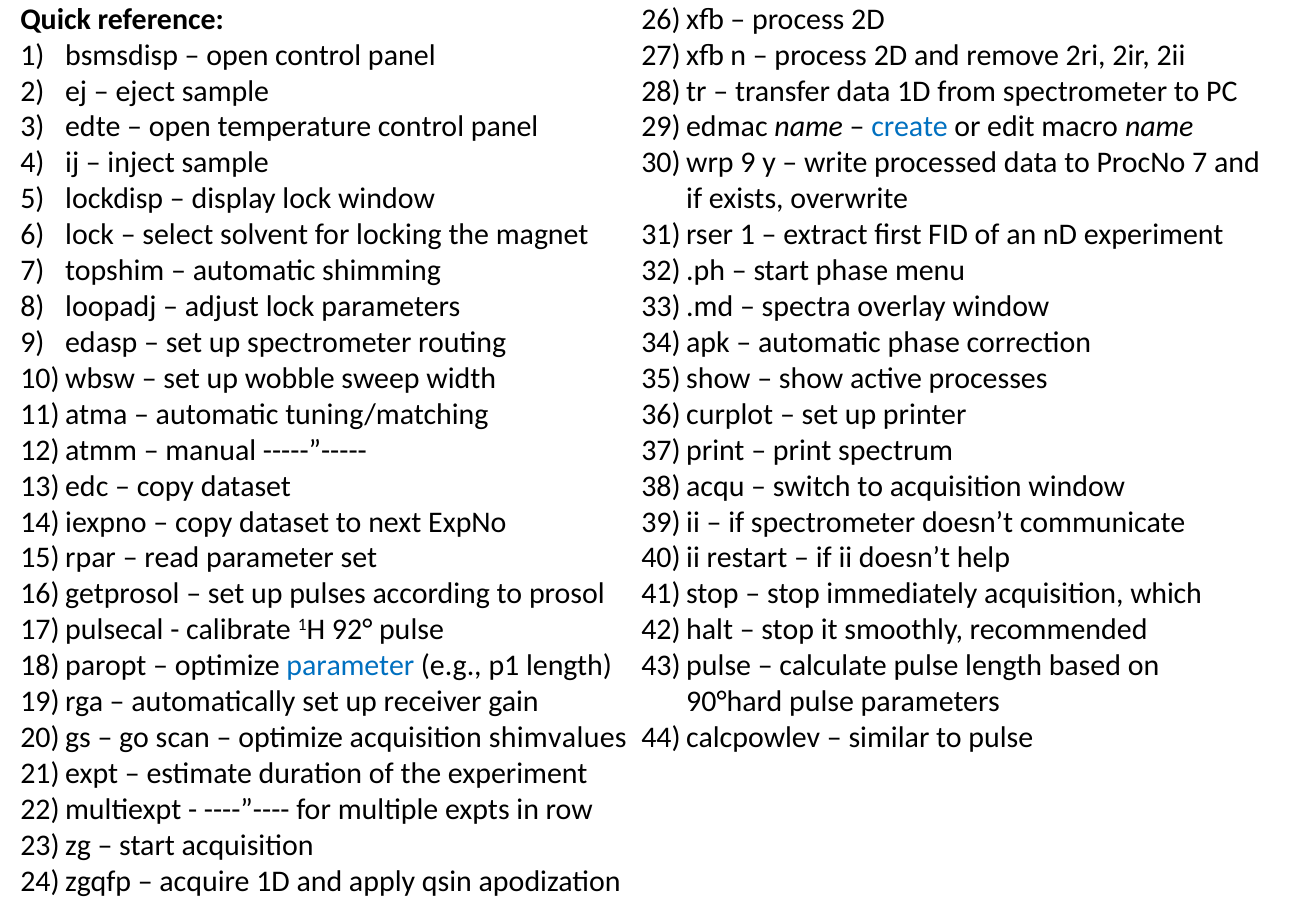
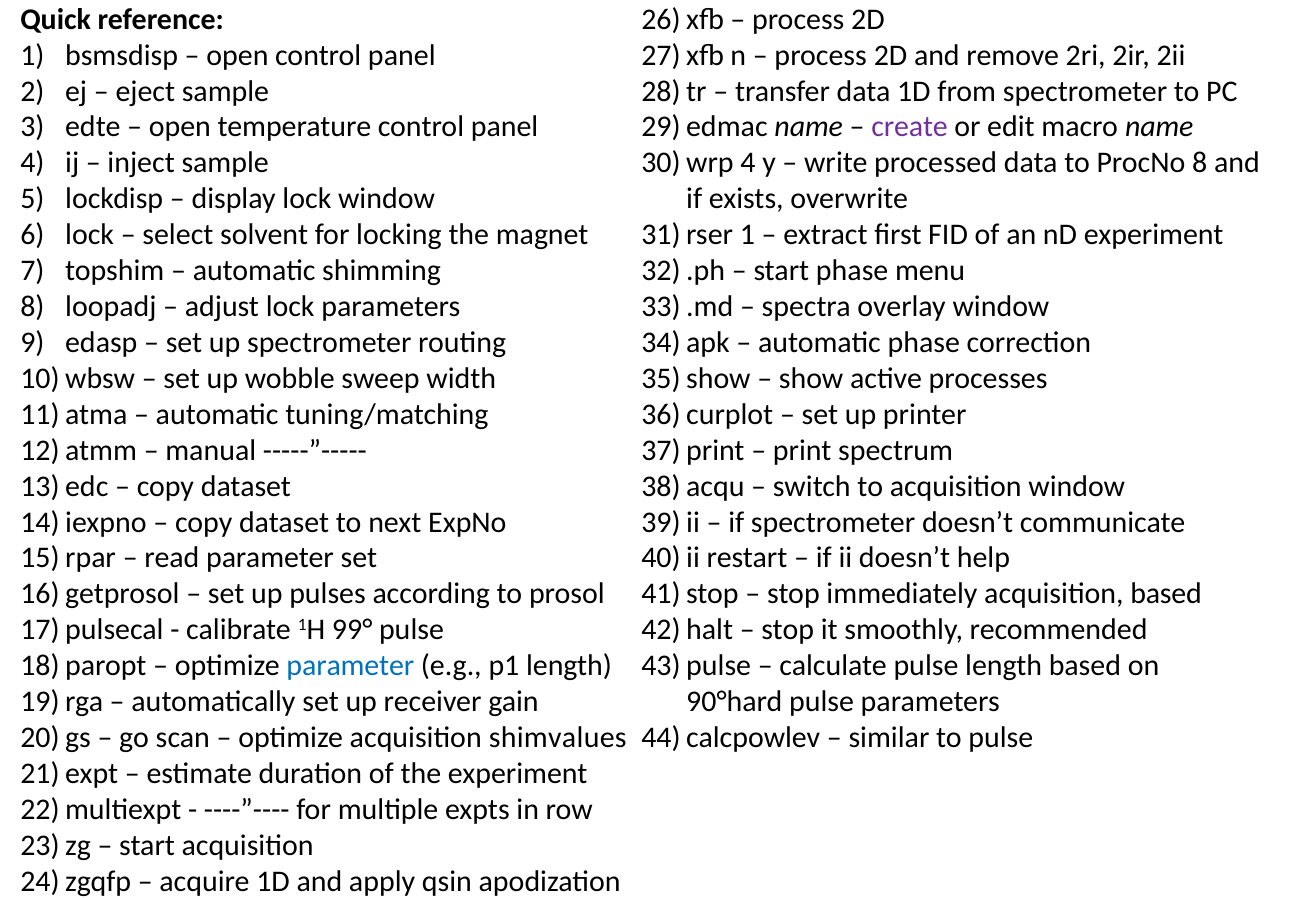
create colour: blue -> purple (910, 127)
9: 9 -> 4 (748, 163)
ProcNo 7: 7 -> 8 (1200, 163)
acquisition which: which -> based (1166, 594)
92°: 92° -> 99° (352, 630)
